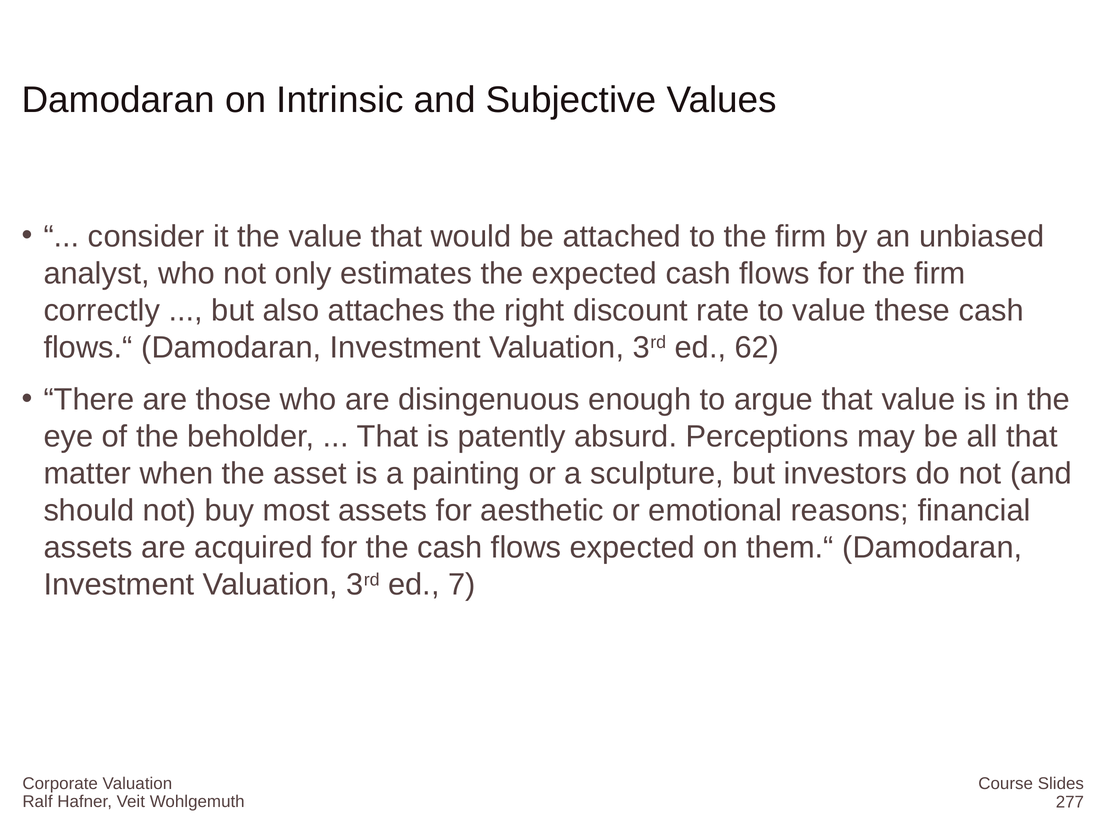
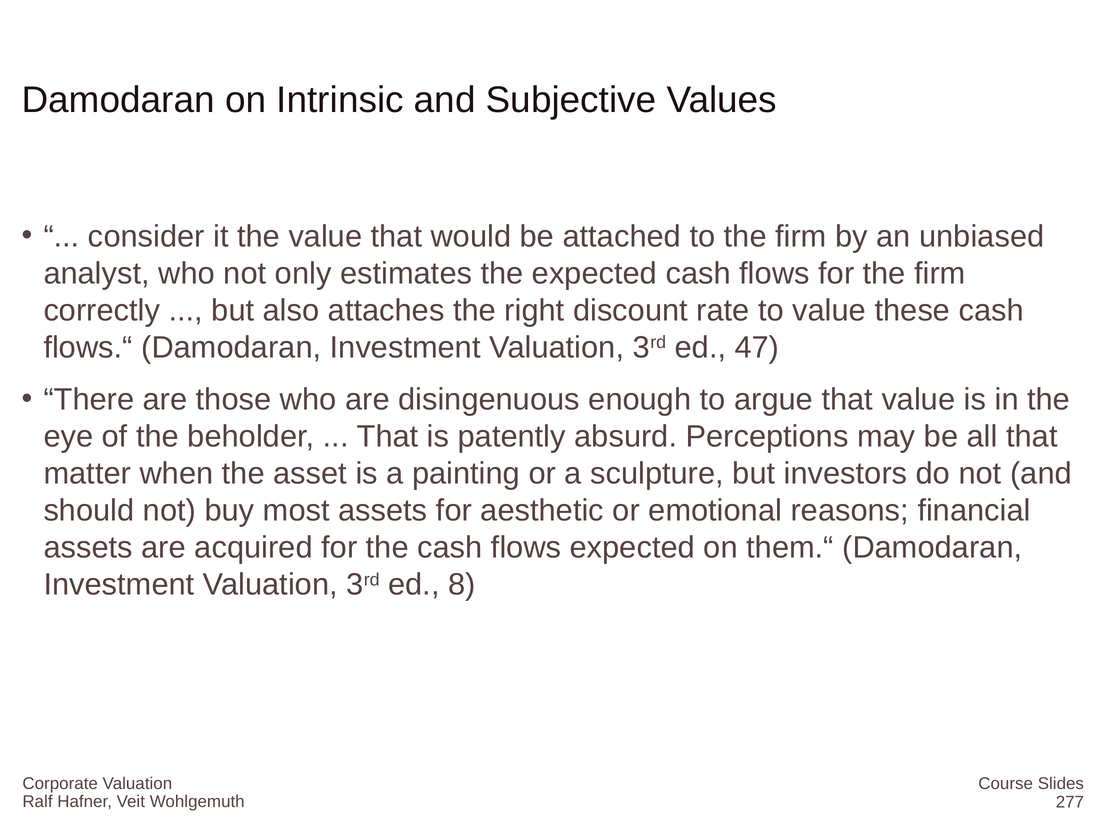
62: 62 -> 47 (757, 347)
7: 7 -> 8 (462, 585)
